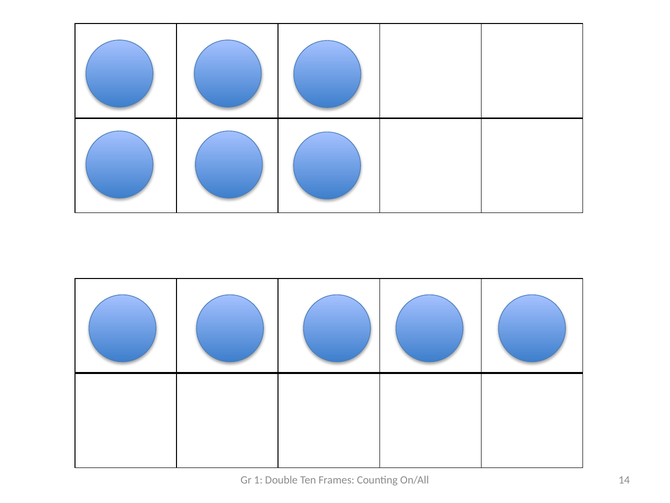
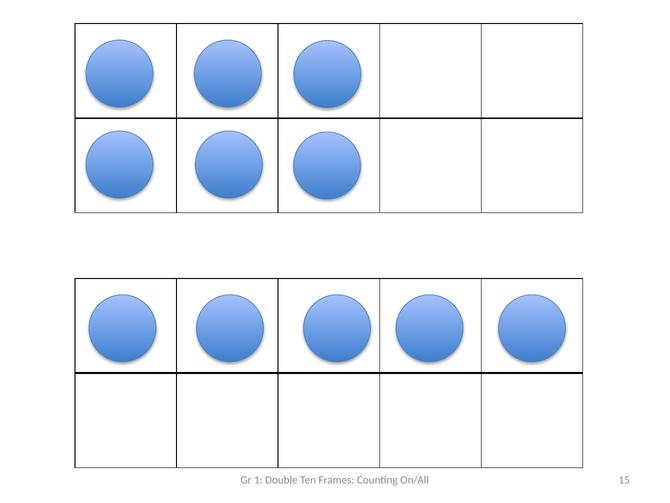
14: 14 -> 15 (624, 480)
